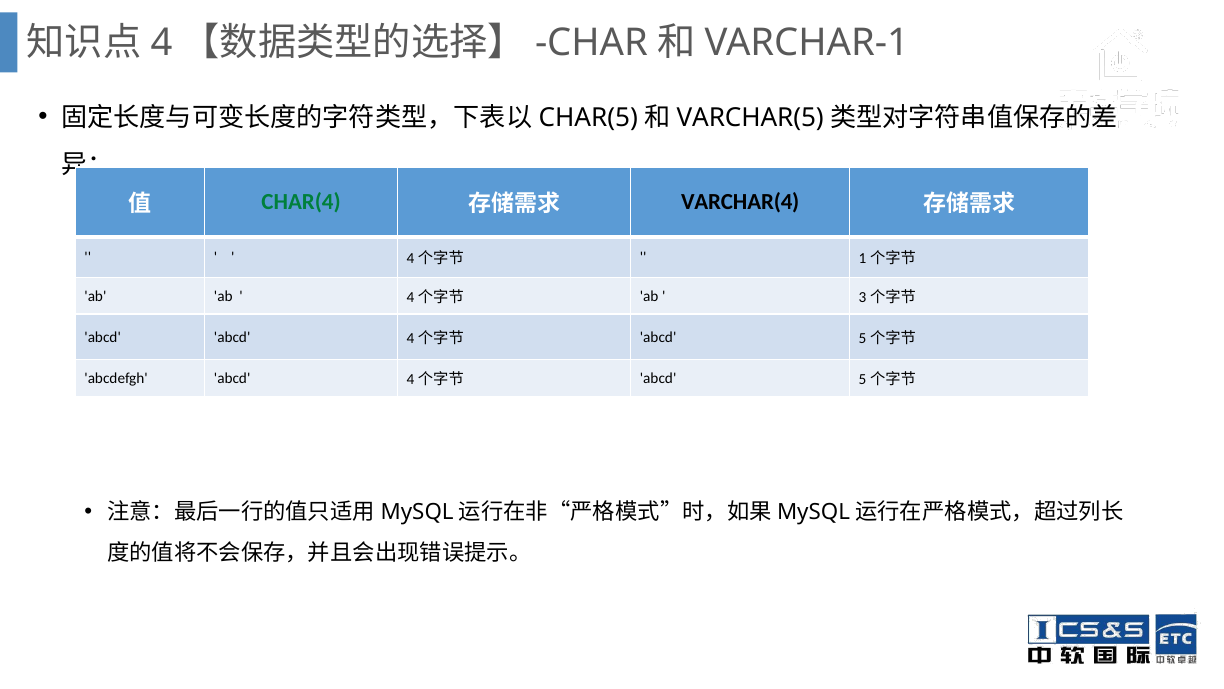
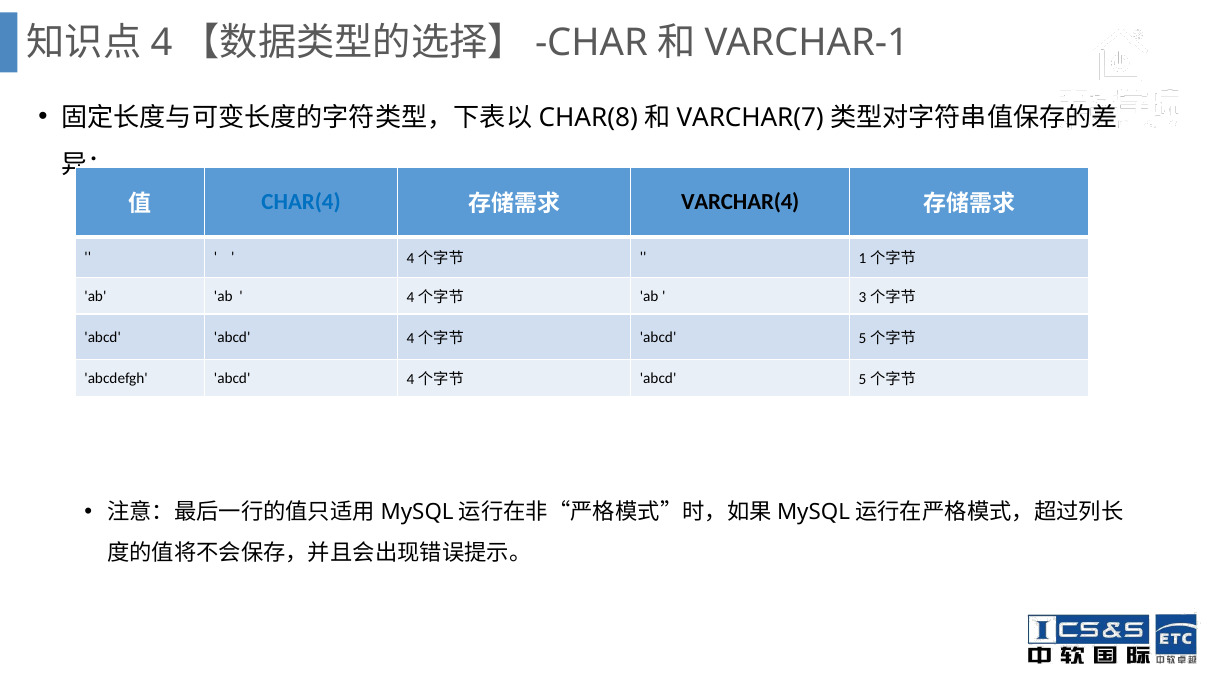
CHAR(5: CHAR(5 -> CHAR(8 (588, 117)
VARCHAR(5: VARCHAR(5 -> VARCHAR(7 (750, 117)
CHAR(4 colour: green -> blue (301, 202)
